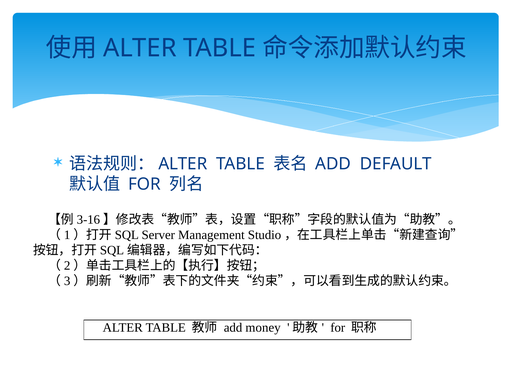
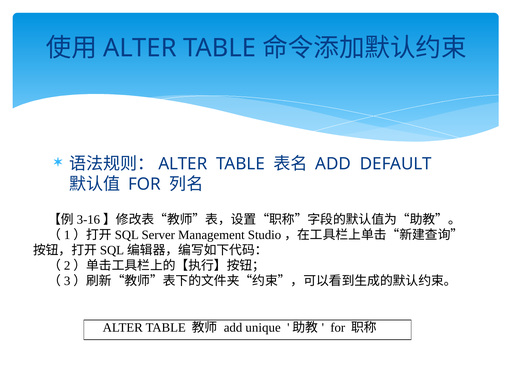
money: money -> unique (263, 327)
